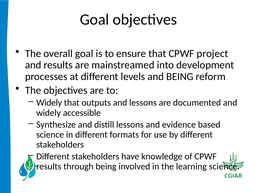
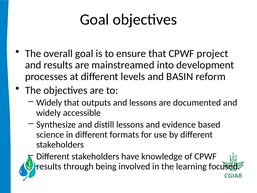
and BEING: BEING -> BASIN (180, 77)
learning science: science -> focused (224, 166)
